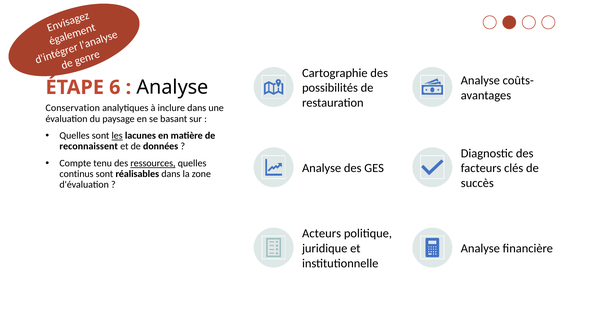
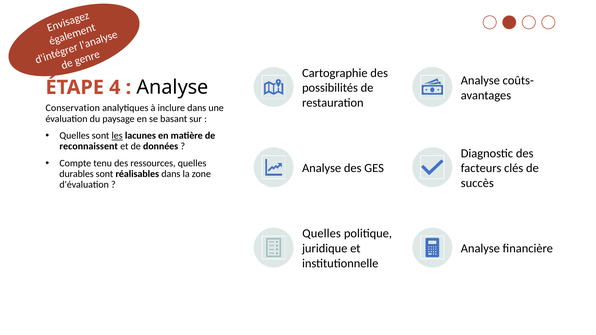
6: 6 -> 4 (115, 87)
ressources underline: present -> none (153, 163)
continus: continus -> durables (77, 174)
Acteurs: Acteurs -> Quelles (322, 234)
